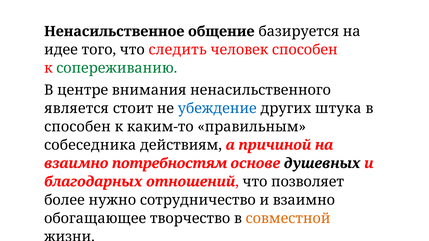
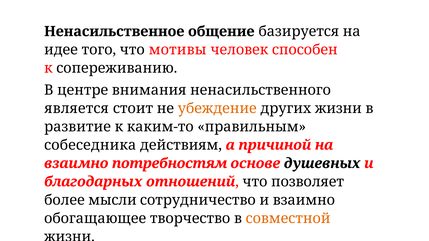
следить: следить -> мотивы (178, 50)
сопереживанию colour: green -> black (117, 68)
убеждение colour: blue -> orange (217, 108)
других штука: штука -> жизни (338, 108)
способен: способен -> развитие (78, 127)
нужно: нужно -> мысли (112, 200)
